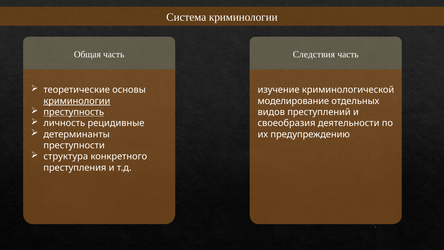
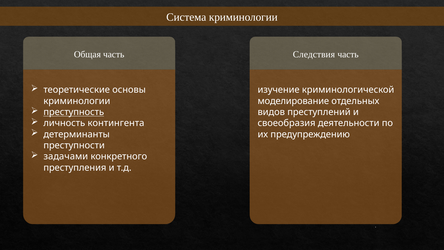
криминологии underline: present -> none (77, 101)
рецидивные: рецидивные -> контингента (116, 123)
структура: структура -> задачами (66, 156)
